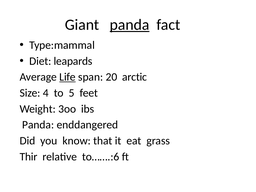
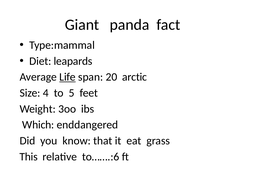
panda underline: present -> none (130, 25)
Panda: Panda -> Which (38, 125)
Thir: Thir -> This (29, 157)
